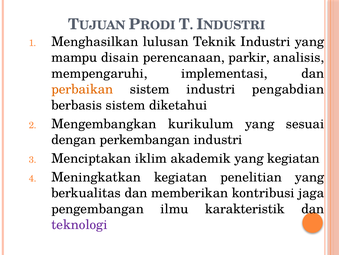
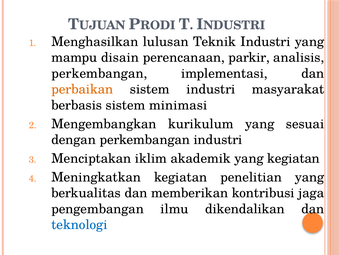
mempengaruhi: mempengaruhi -> perkembangan (99, 73)
pengabdian: pengabdian -> masyarakat (288, 89)
diketahui: diketahui -> minimasi (178, 105)
karakteristik: karakteristik -> dikendalikan (245, 208)
teknologi colour: purple -> blue (79, 224)
